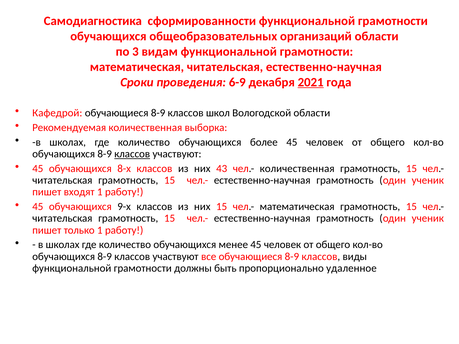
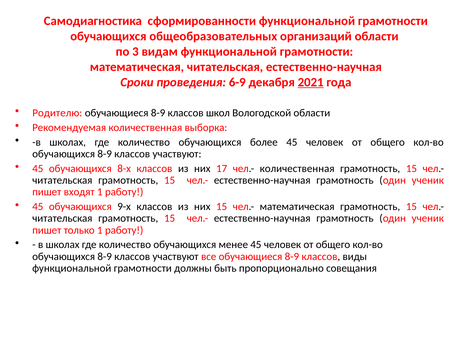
Кафедрой: Кафедрой -> Родителю (57, 113)
классов underline: present -> none (132, 154)
43: 43 -> 17 (222, 169)
удаленное: удаленное -> совещания (352, 268)
